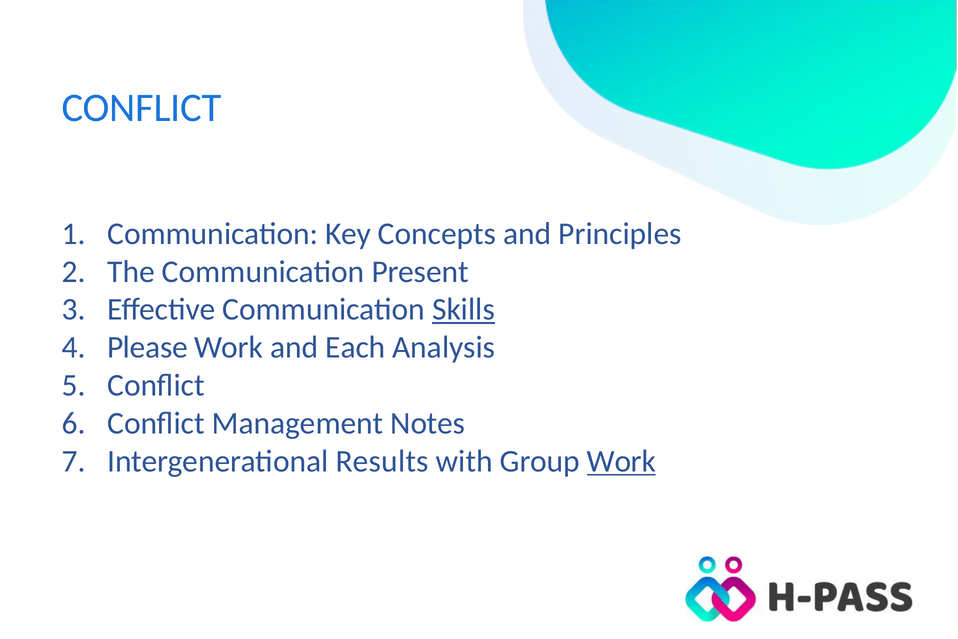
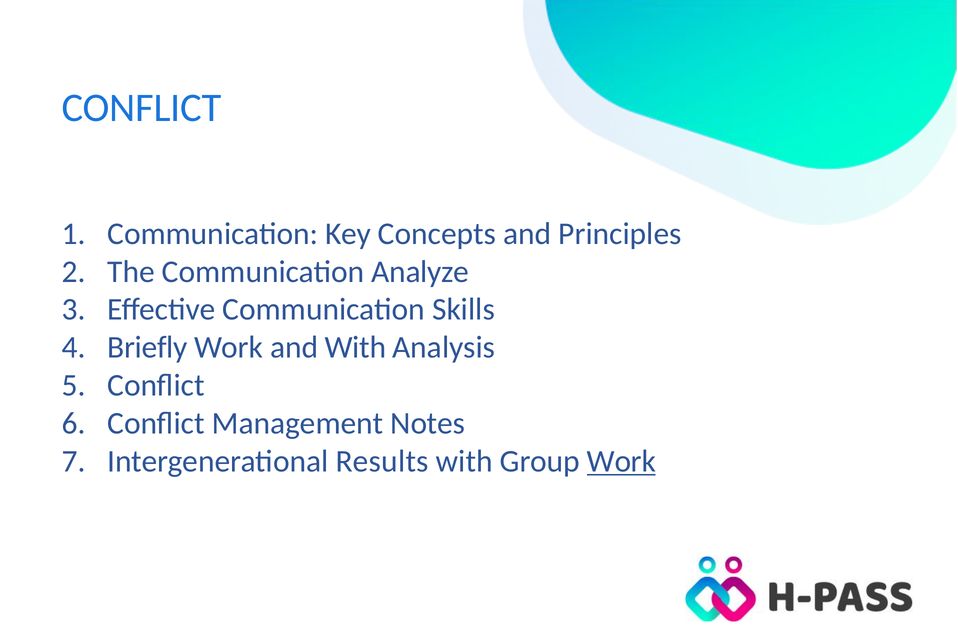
Present: Present -> Analyze (420, 272)
Skills underline: present -> none (463, 309)
Please: Please -> Briefly (147, 347)
and Each: Each -> With (355, 347)
